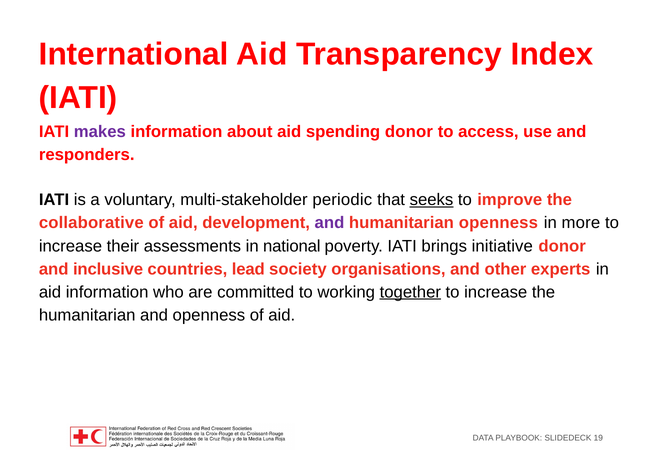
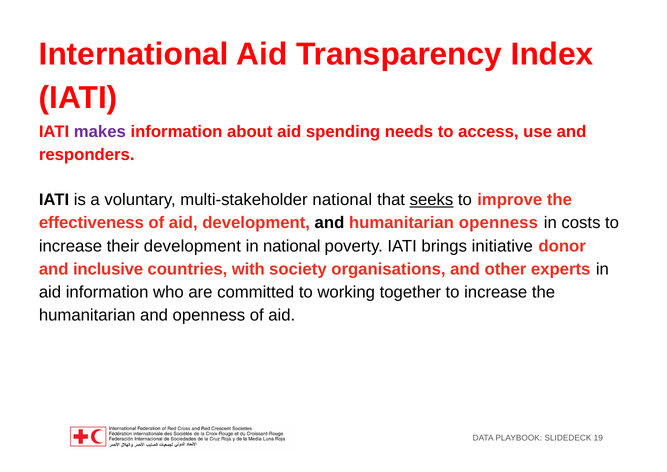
spending donor: donor -> needs (409, 132)
multi-stakeholder periodic: periodic -> national (342, 200)
collaborative: collaborative -> effectiveness (91, 223)
and colour: purple -> black (329, 223)
more: more -> costs (581, 223)
their assessments: assessments -> development (192, 246)
lead: lead -> with (248, 269)
together underline: present -> none (410, 292)
